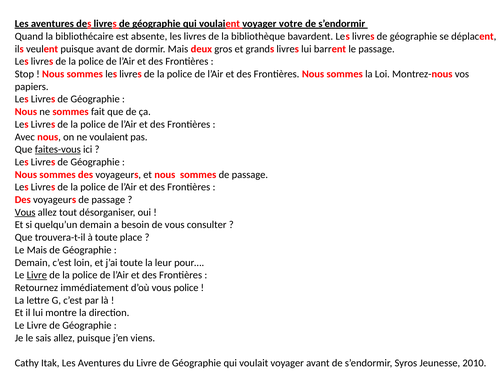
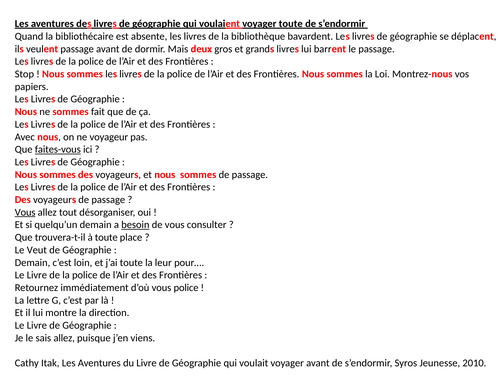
voyager votre: votre -> toute (291, 24)
veulent puisque: puisque -> passage (77, 49)
ne voulaient: voulaient -> voyageur (109, 137)
besoin underline: none -> present (135, 225)
Le Mais: Mais -> Veut (37, 250)
Livre underline: present -> none (37, 275)
